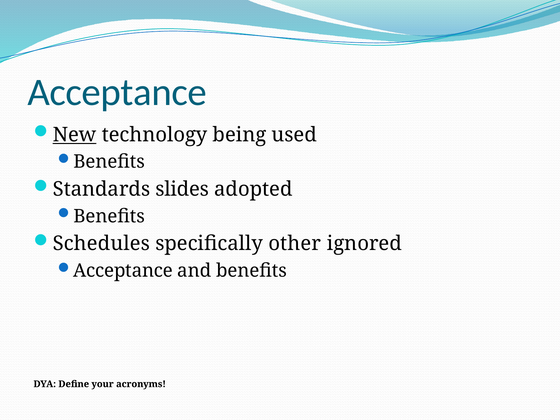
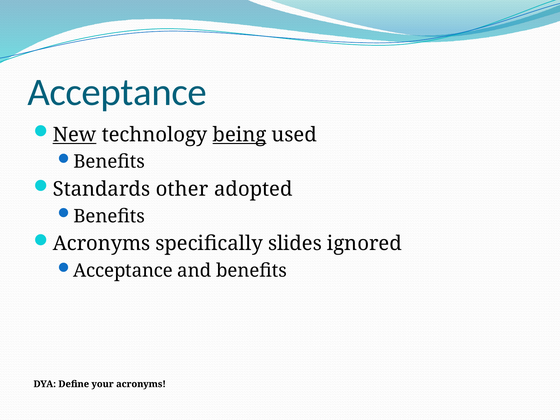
being underline: none -> present (239, 135)
slides: slides -> other (182, 189)
Schedules: Schedules -> Acronyms (101, 244)
other: other -> slides (295, 244)
